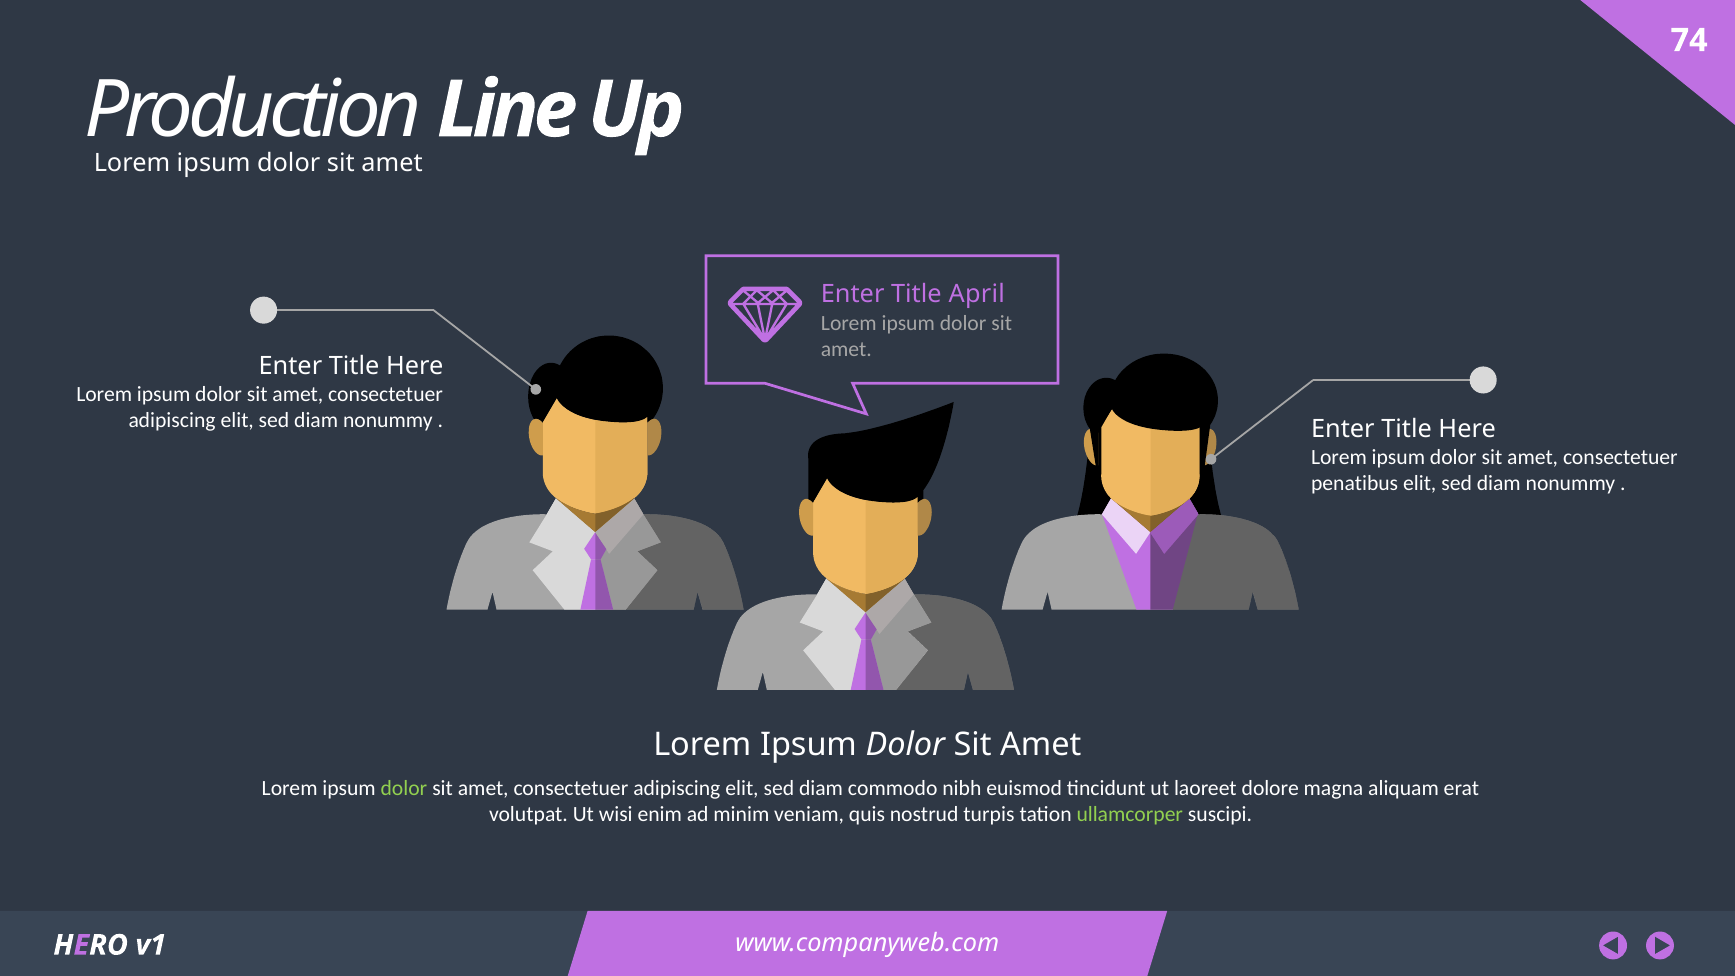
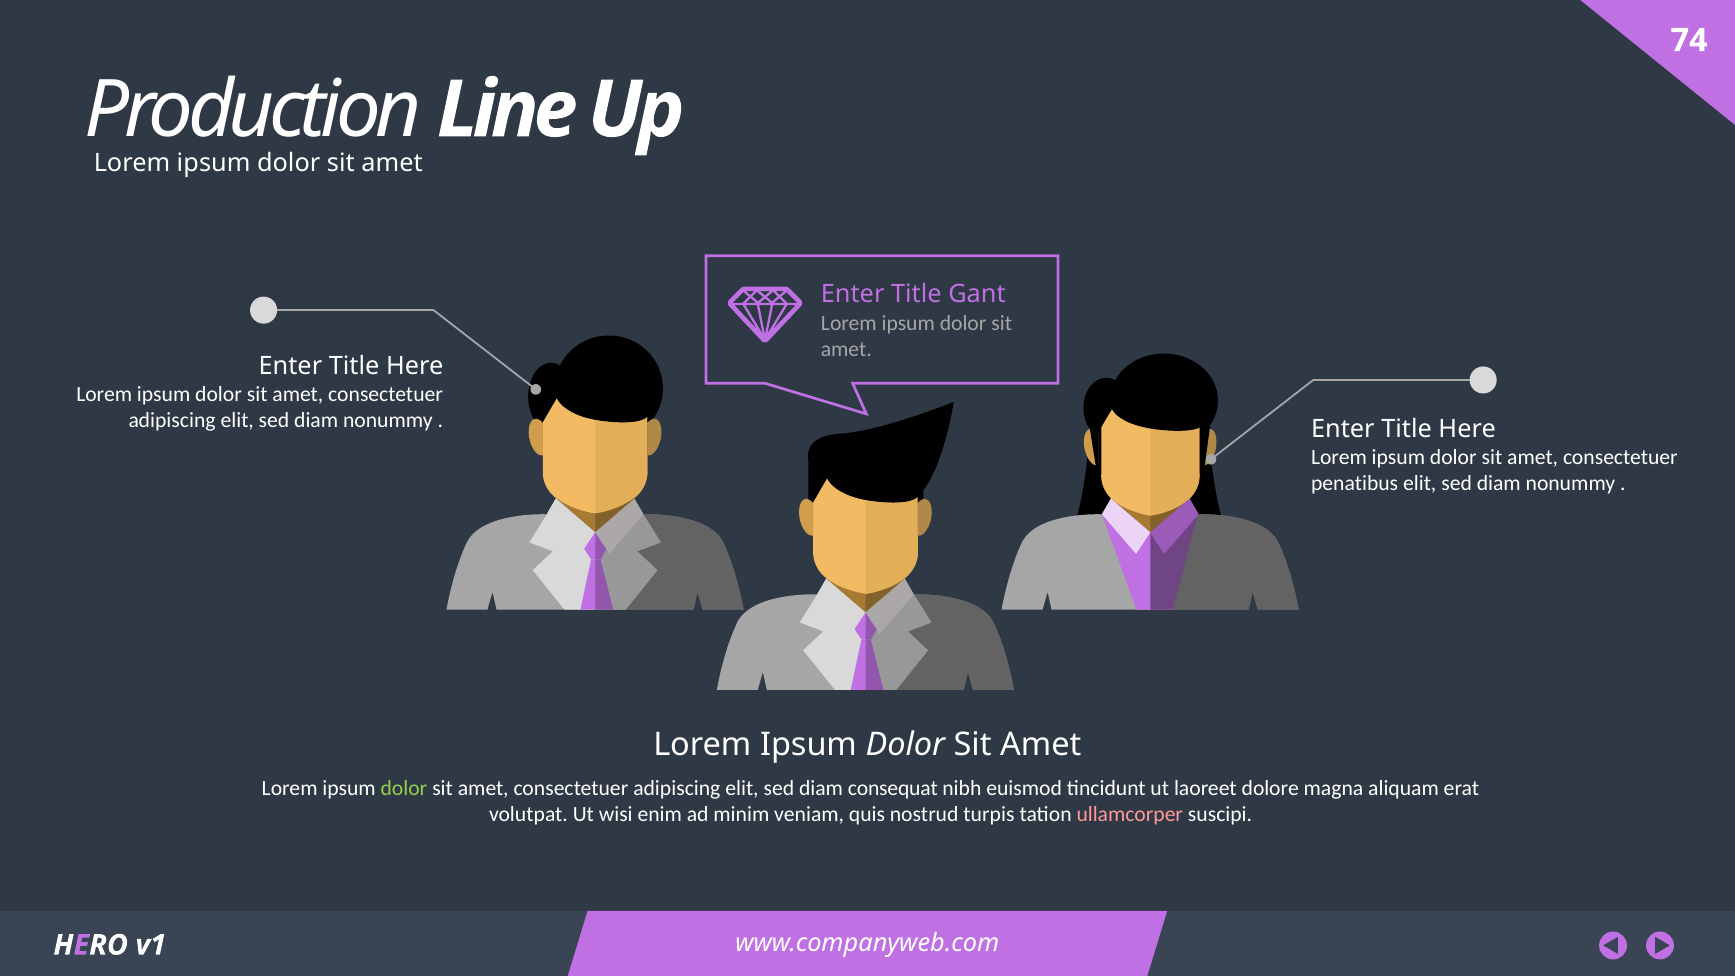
April: April -> Gant (977, 294)
commodo: commodo -> consequat (893, 788)
ullamcorper colour: light green -> pink (1130, 814)
